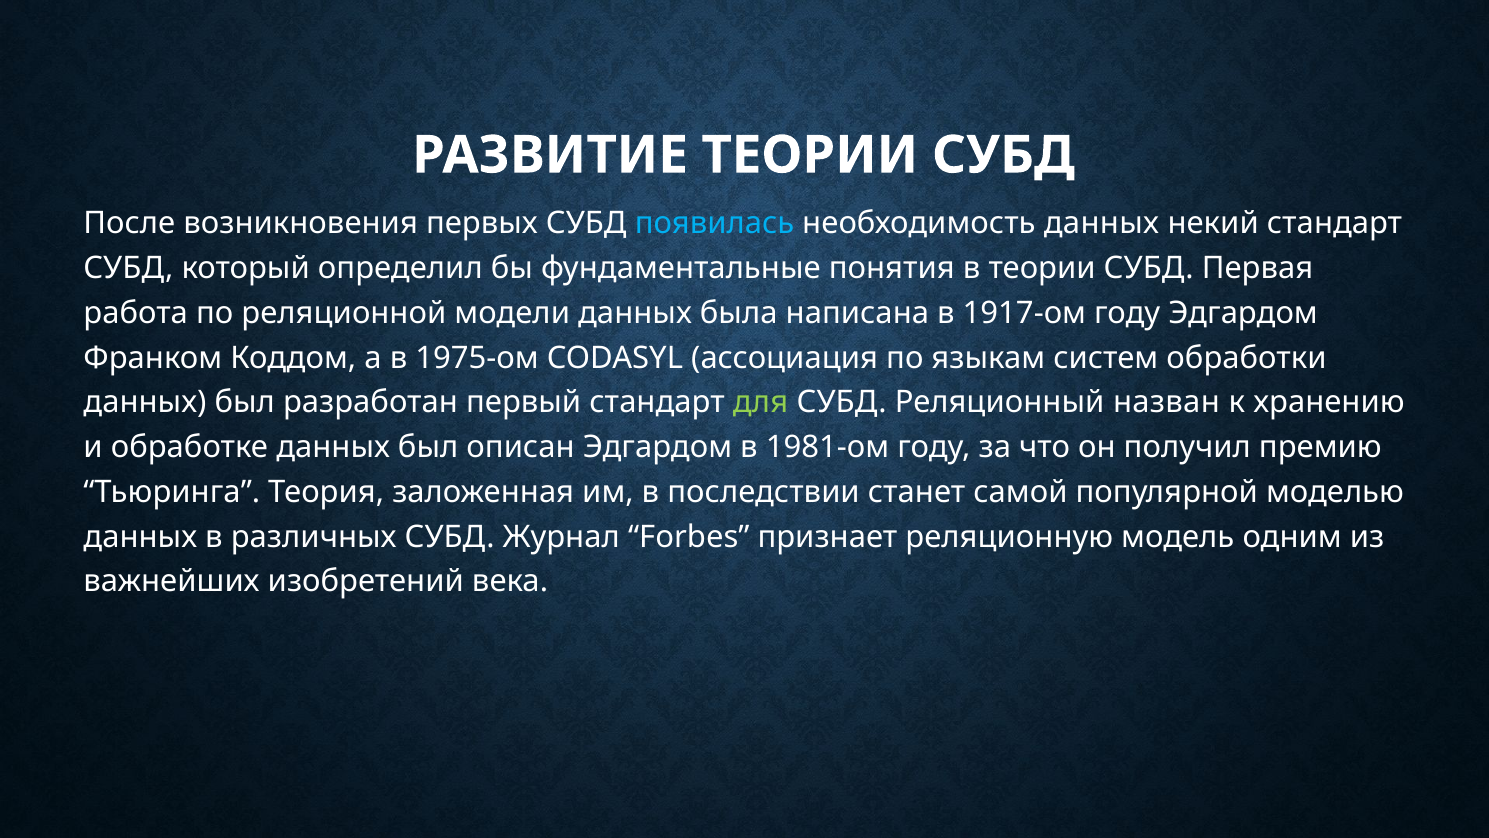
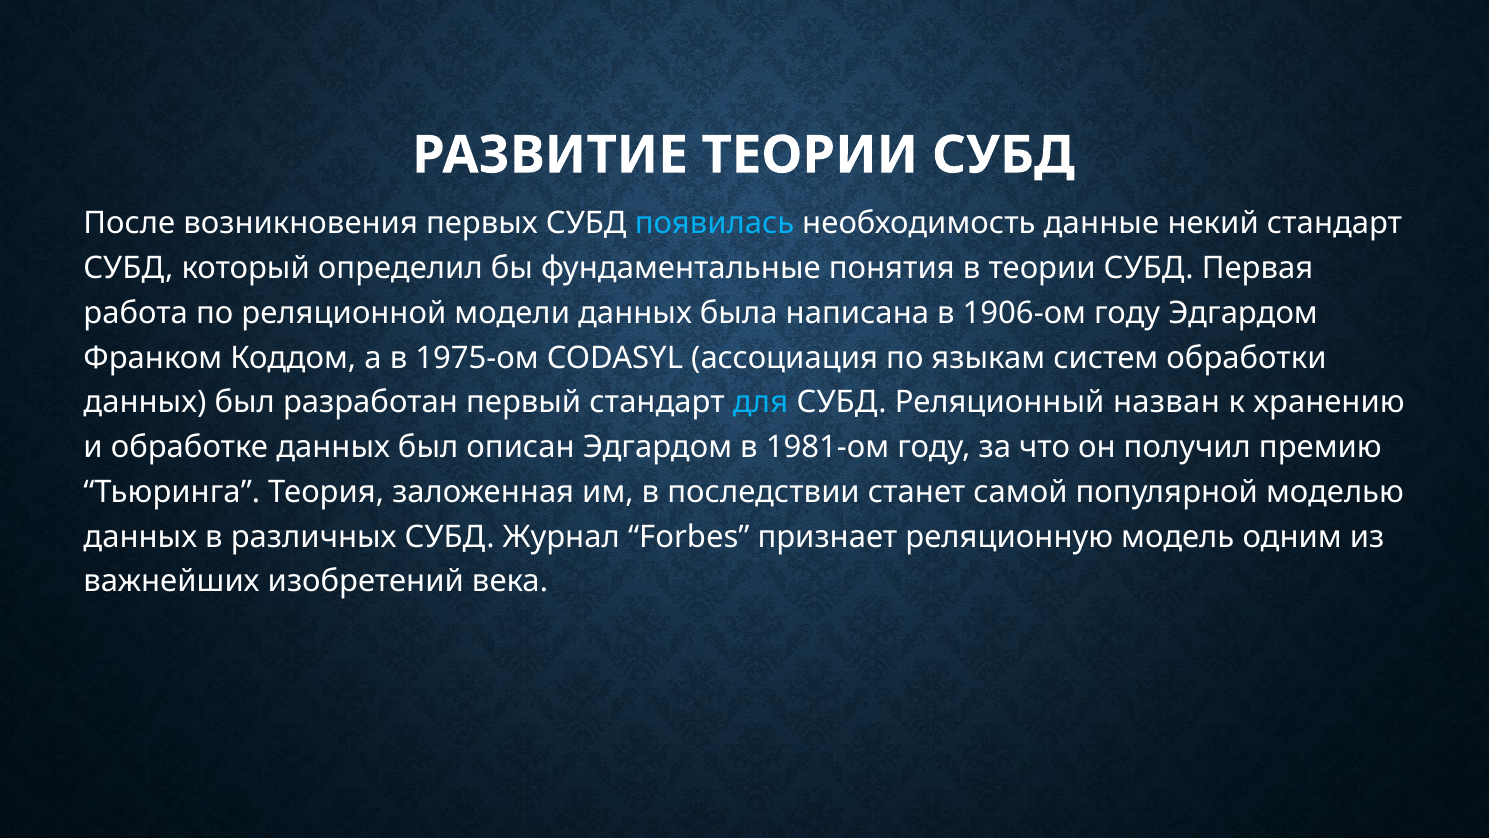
необходимость данных: данных -> данные (1101, 223)
1917-ом: 1917-ом -> 1906-ом (1024, 313)
для colour: light green -> light blue (761, 402)
